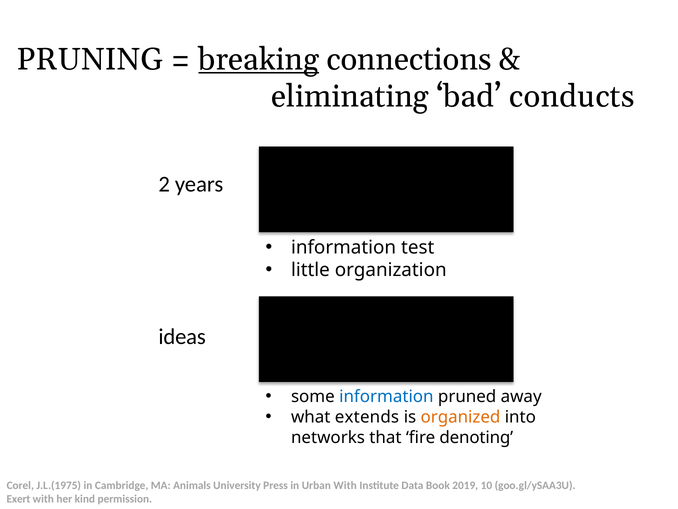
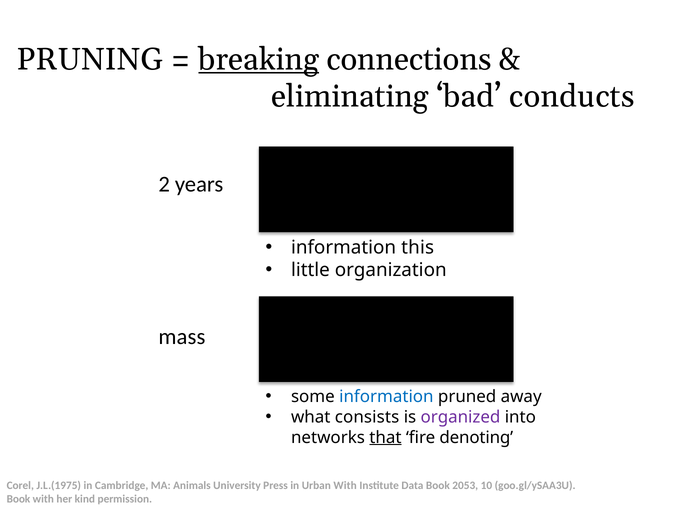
test: test -> this (418, 247)
ideas: ideas -> mass (182, 336)
extends: extends -> consists (367, 417)
organized colour: orange -> purple (460, 417)
that underline: none -> present (385, 437)
2019: 2019 -> 2053 (465, 485)
Exert: Exert -> Book (18, 499)
